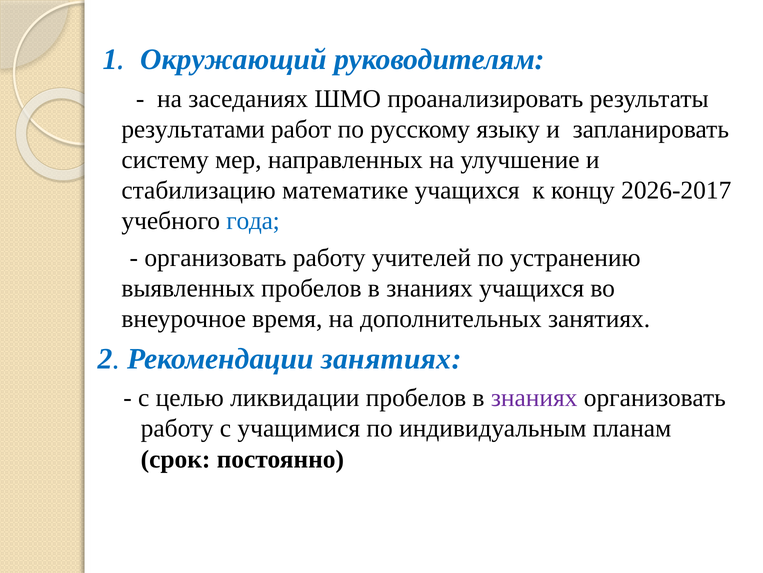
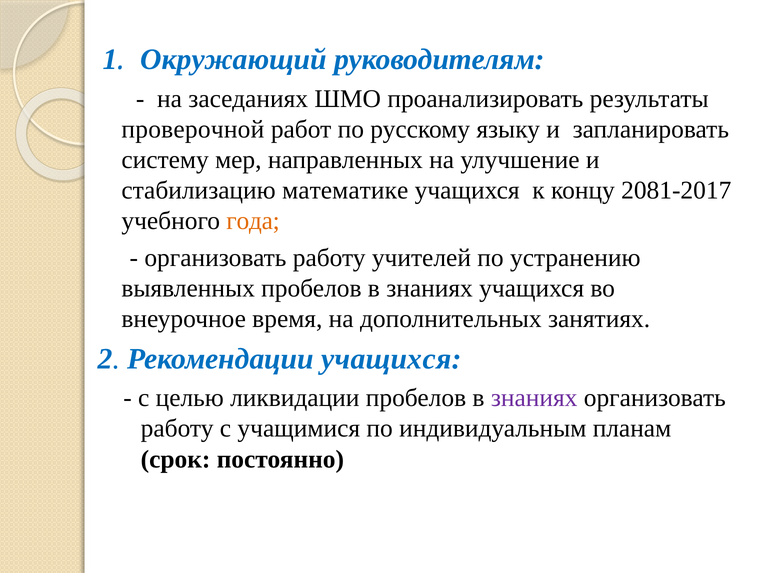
результатами: результатами -> проверочной (193, 129)
2026-2017: 2026-2017 -> 2081-2017 (676, 190)
года colour: blue -> orange (253, 221)
Рекомендации занятиях: занятиях -> учащихся (391, 358)
